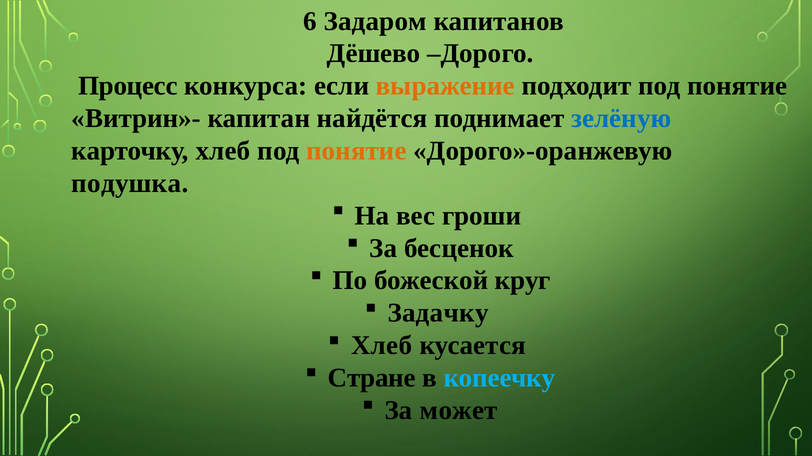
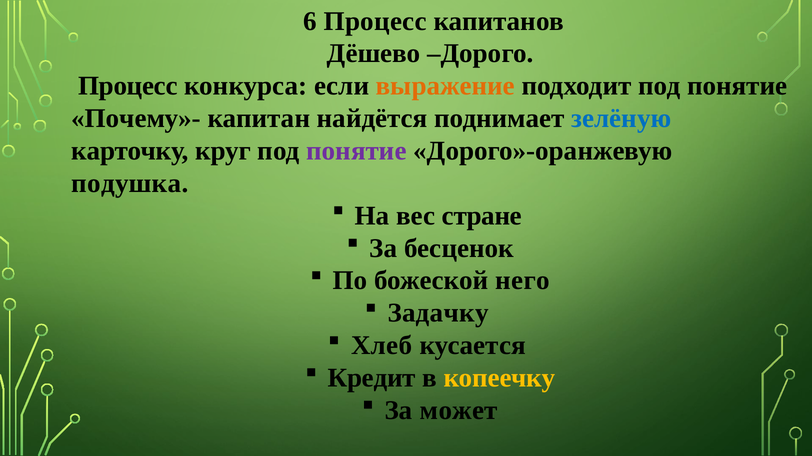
6 Задаром: Задаром -> Процесс (375, 21)
Витрин»-: Витрин»- -> Почему»- (136, 119)
карточку хлеб: хлеб -> круг (223, 151)
понятие colour: orange -> purple (356, 151)
гроши: гроши -> стране (482, 216)
круг: круг -> него (523, 281)
Стране: Стране -> Кредит (372, 378)
копеечку colour: light blue -> yellow (499, 378)
